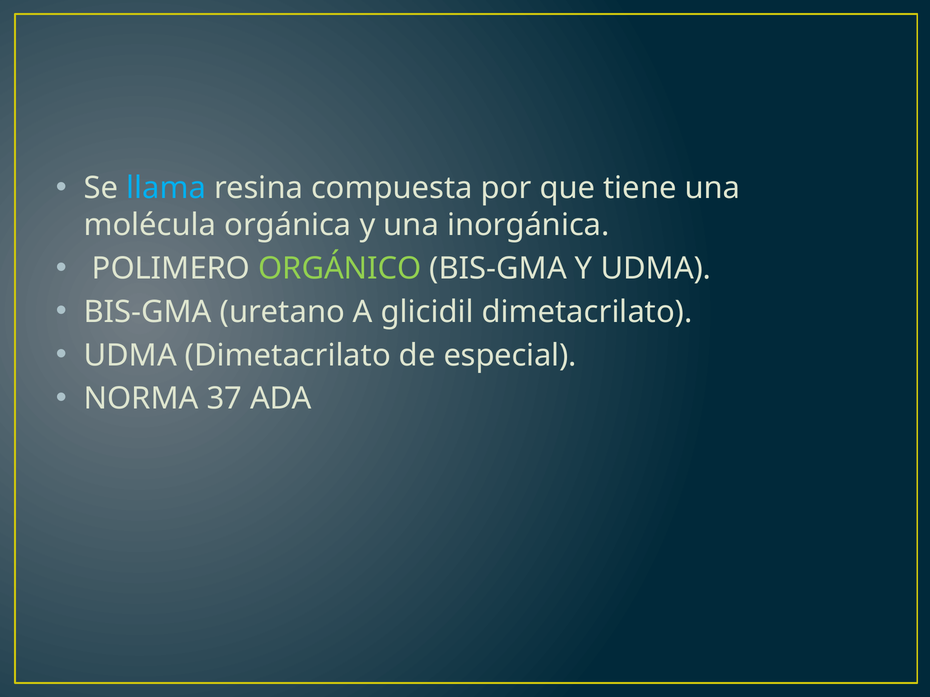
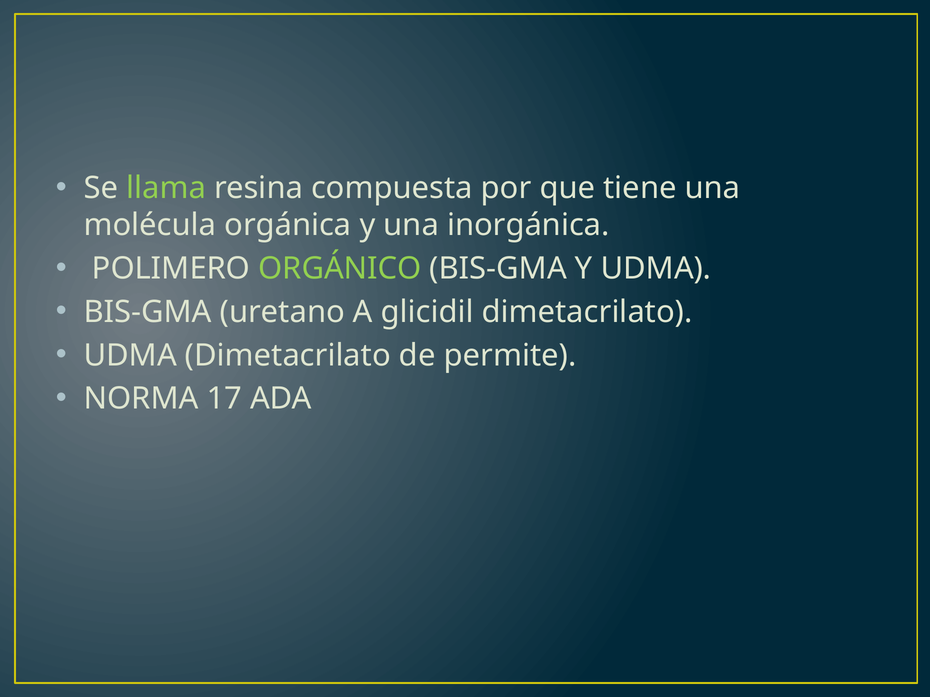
llama colour: light blue -> light green (166, 188)
especial: especial -> permite (510, 356)
37: 37 -> 17 (224, 399)
